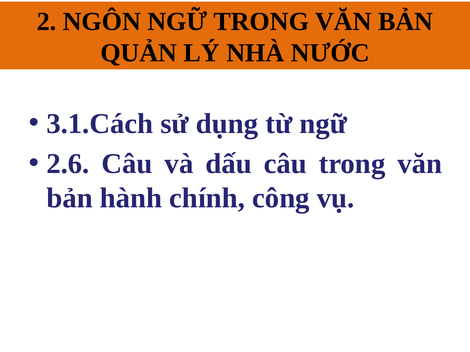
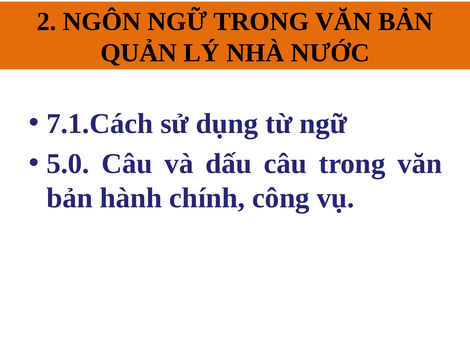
3.1.Cách: 3.1.Cách -> 7.1.Cách (100, 124)
2.6: 2.6 -> 5.0 (68, 164)
